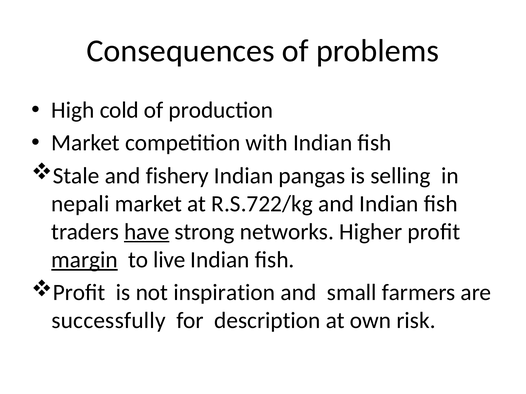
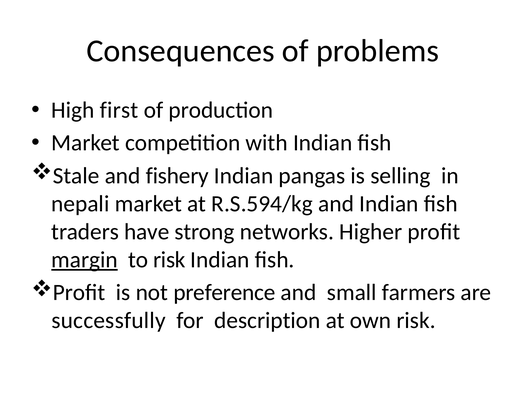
cold: cold -> first (119, 110)
R.S.722/kg: R.S.722/kg -> R.S.594/kg (262, 204)
have underline: present -> none (147, 232)
to live: live -> risk (169, 260)
inspiration: inspiration -> preference (224, 293)
